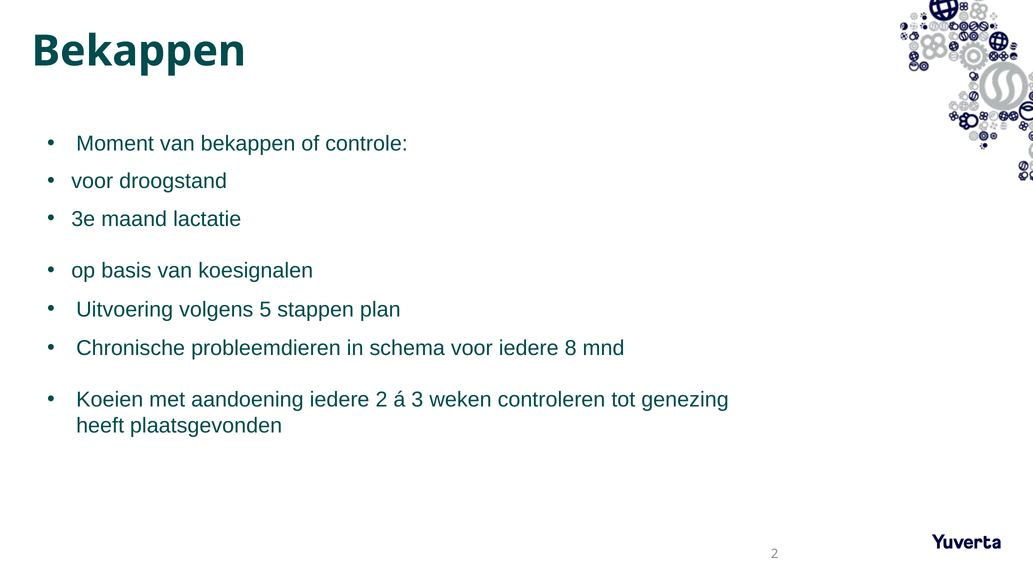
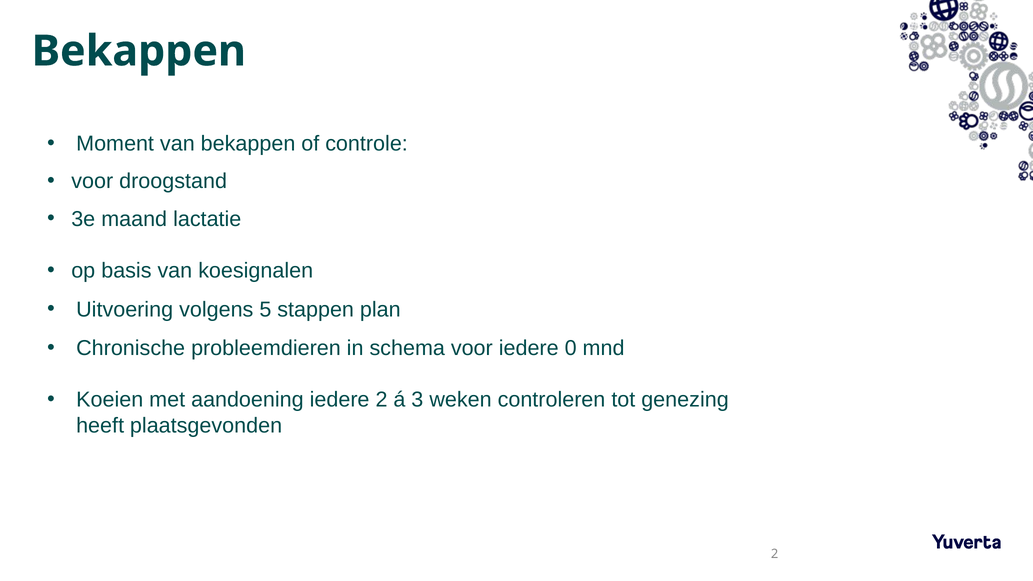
8: 8 -> 0 (571, 348)
